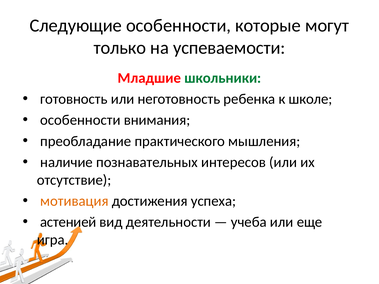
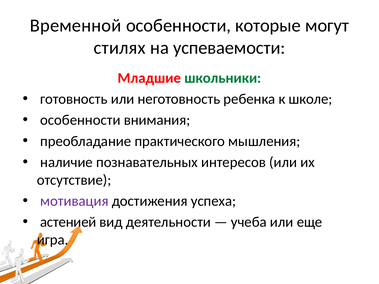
Следующие: Следующие -> Временной (76, 26)
только: только -> стилях (120, 48)
мотивация colour: orange -> purple (74, 201)
